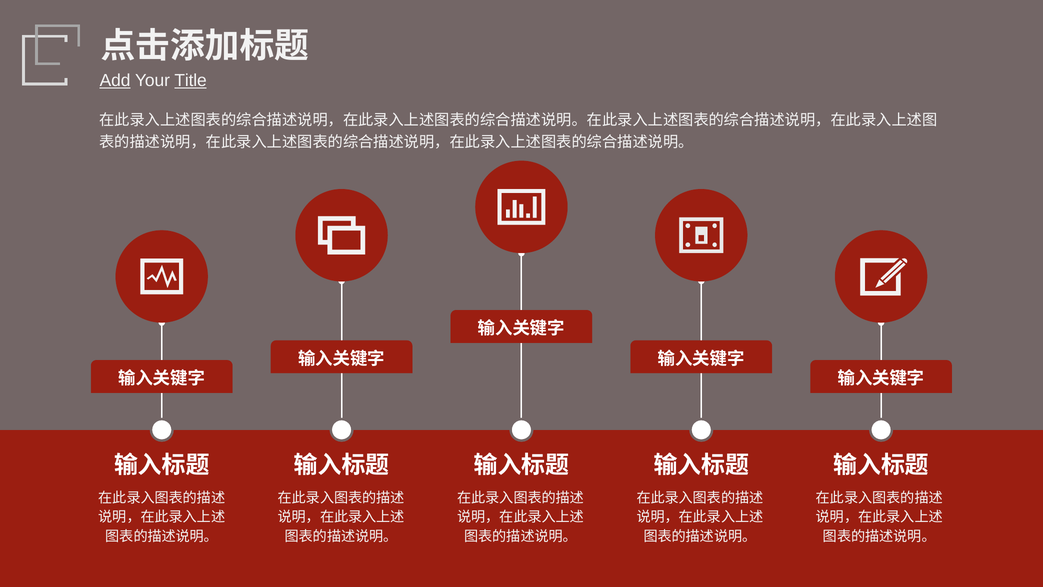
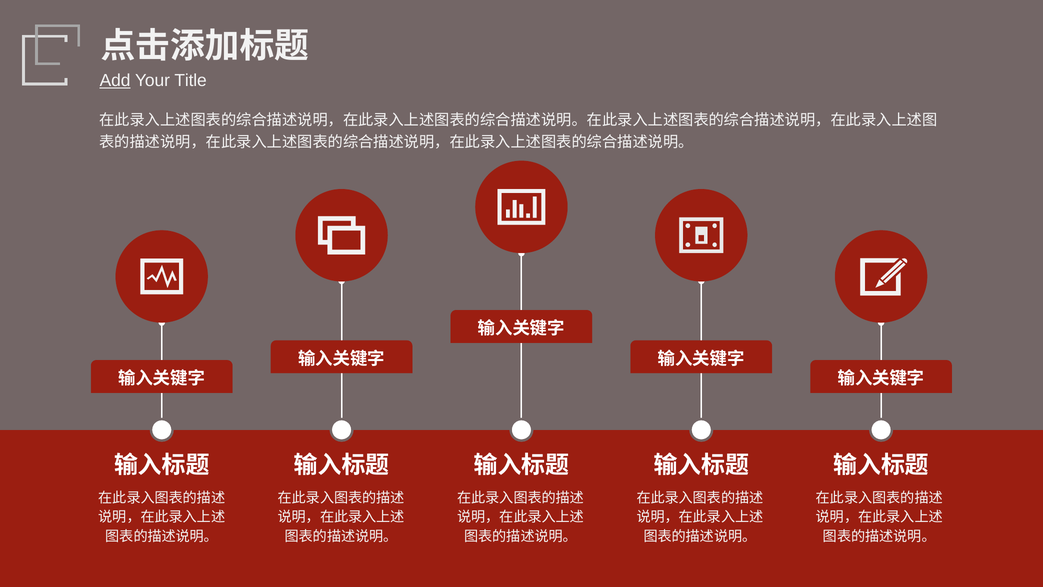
Title underline: present -> none (191, 81)
